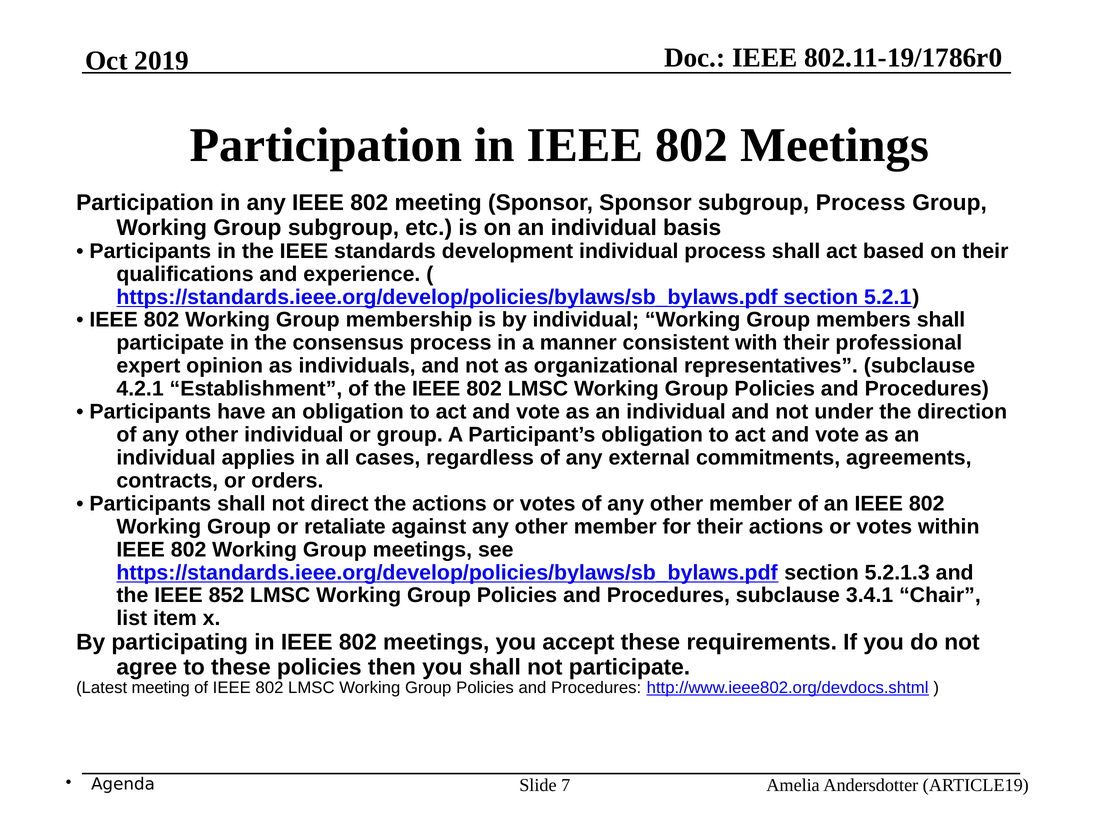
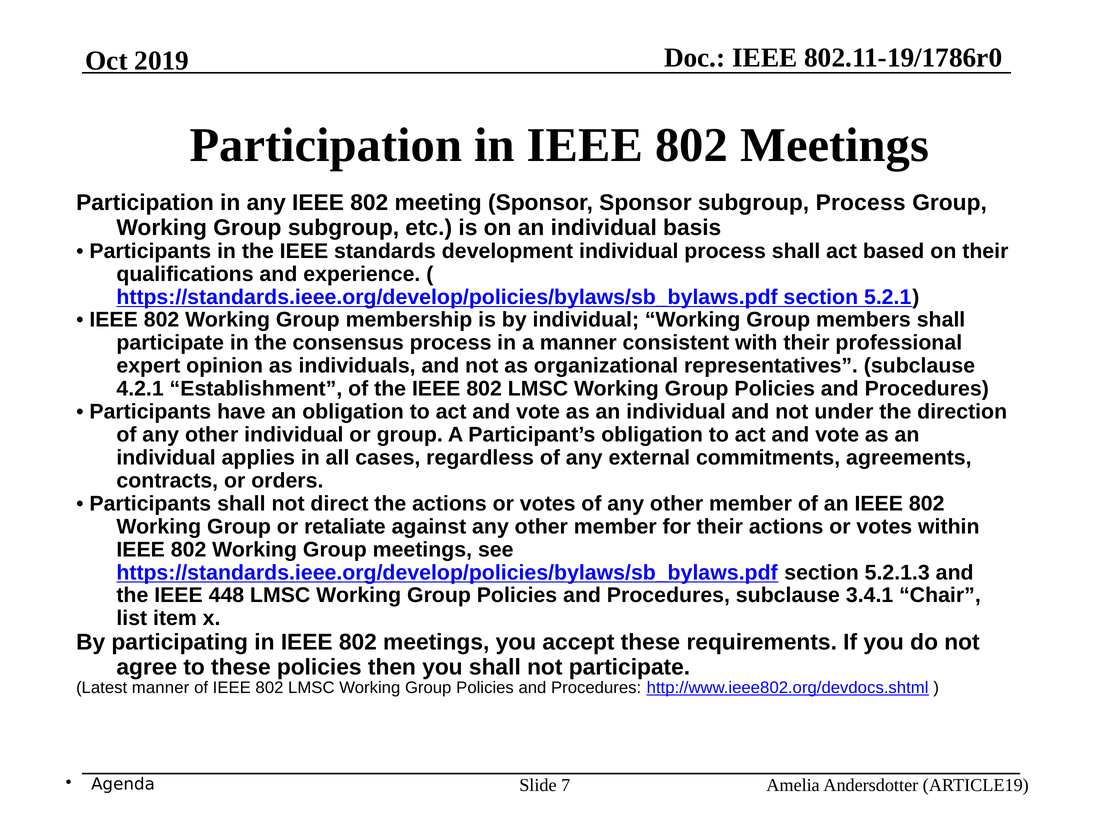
852: 852 -> 448 (226, 596)
Latest meeting: meeting -> manner (161, 688)
